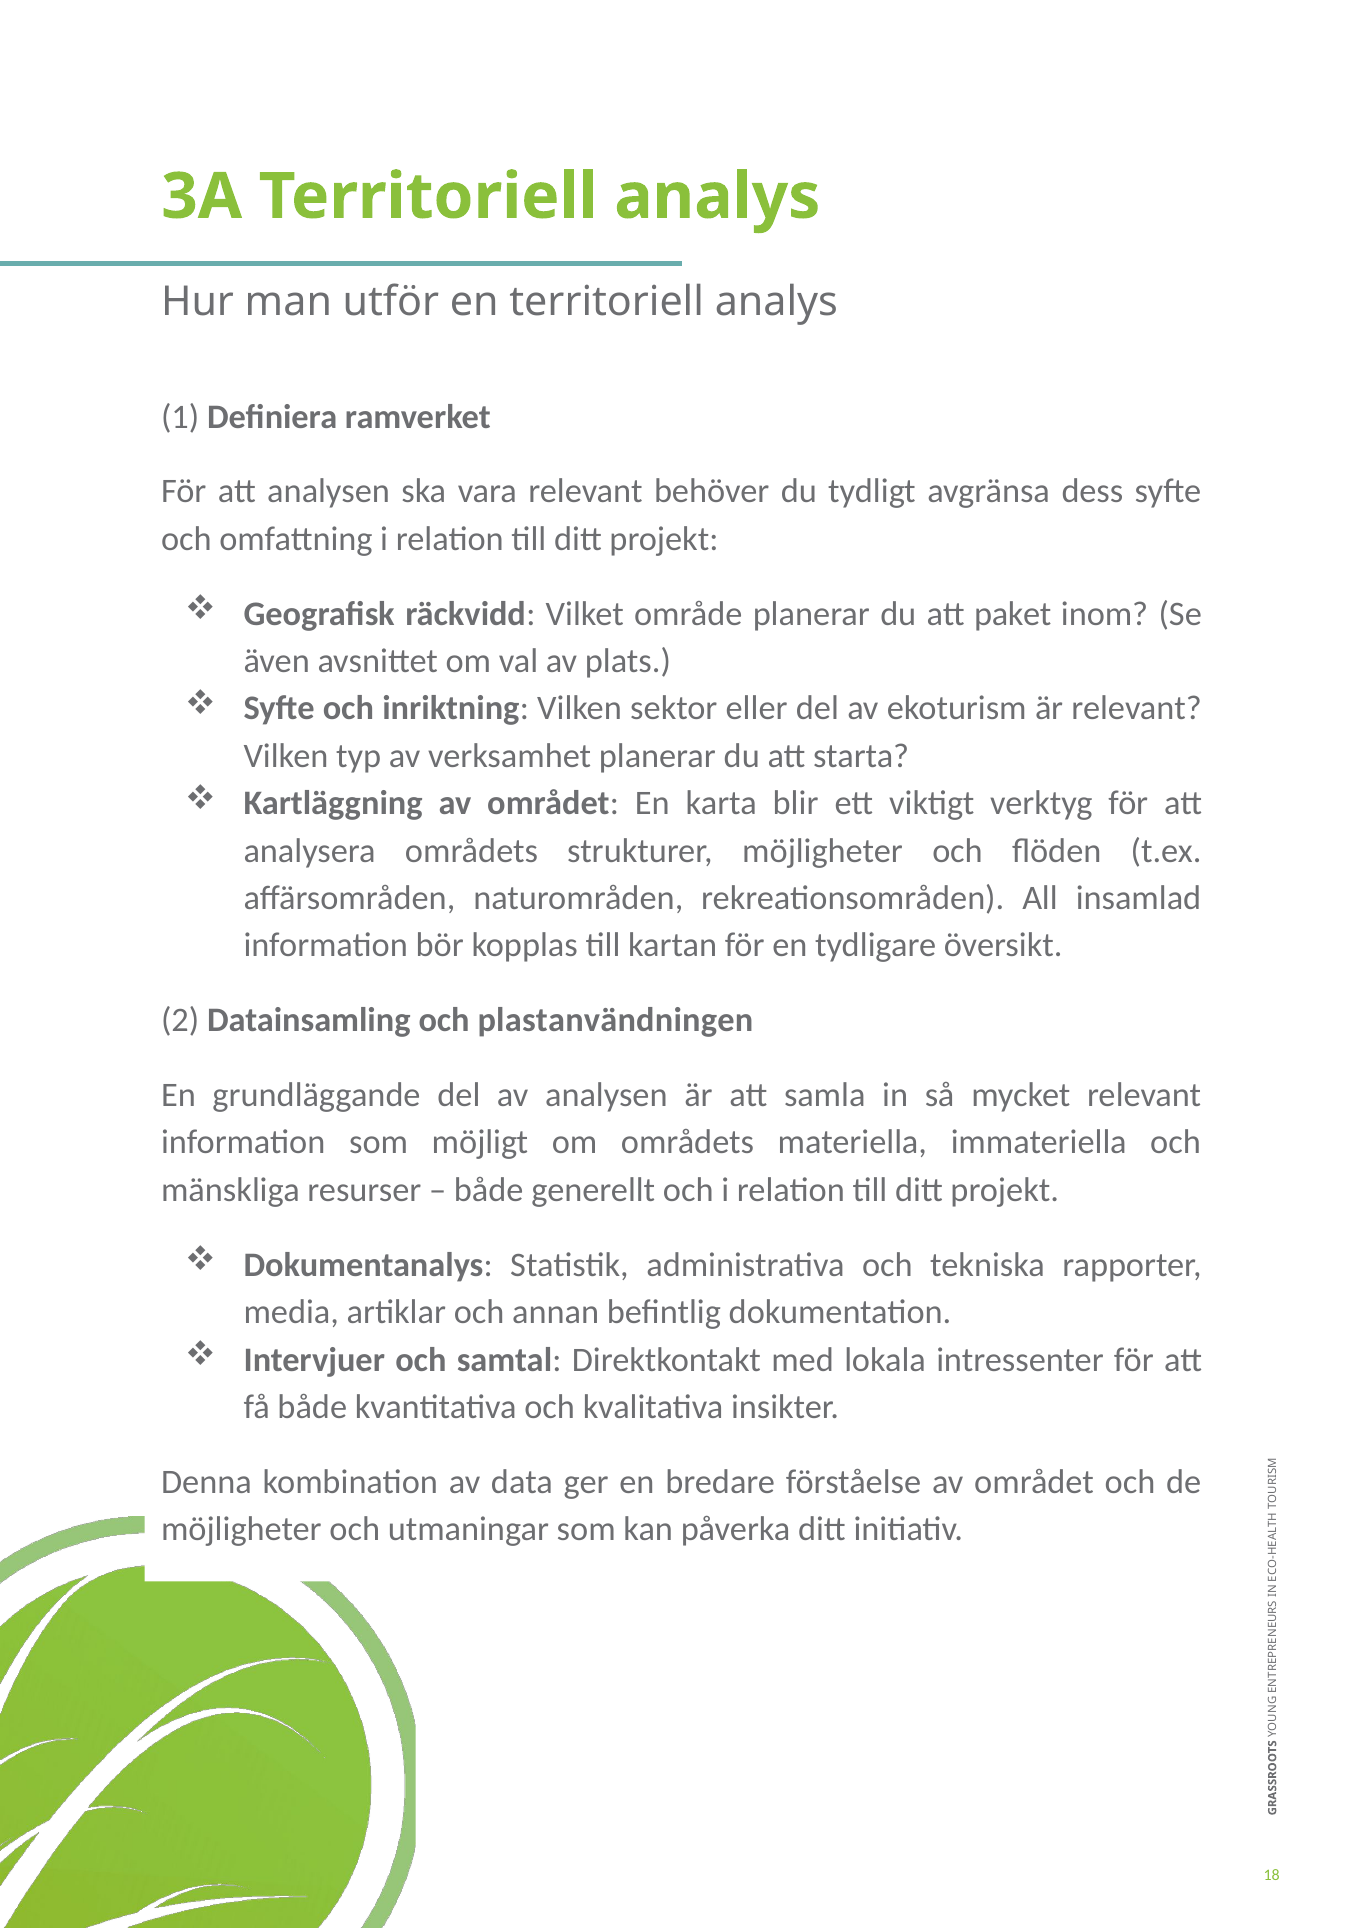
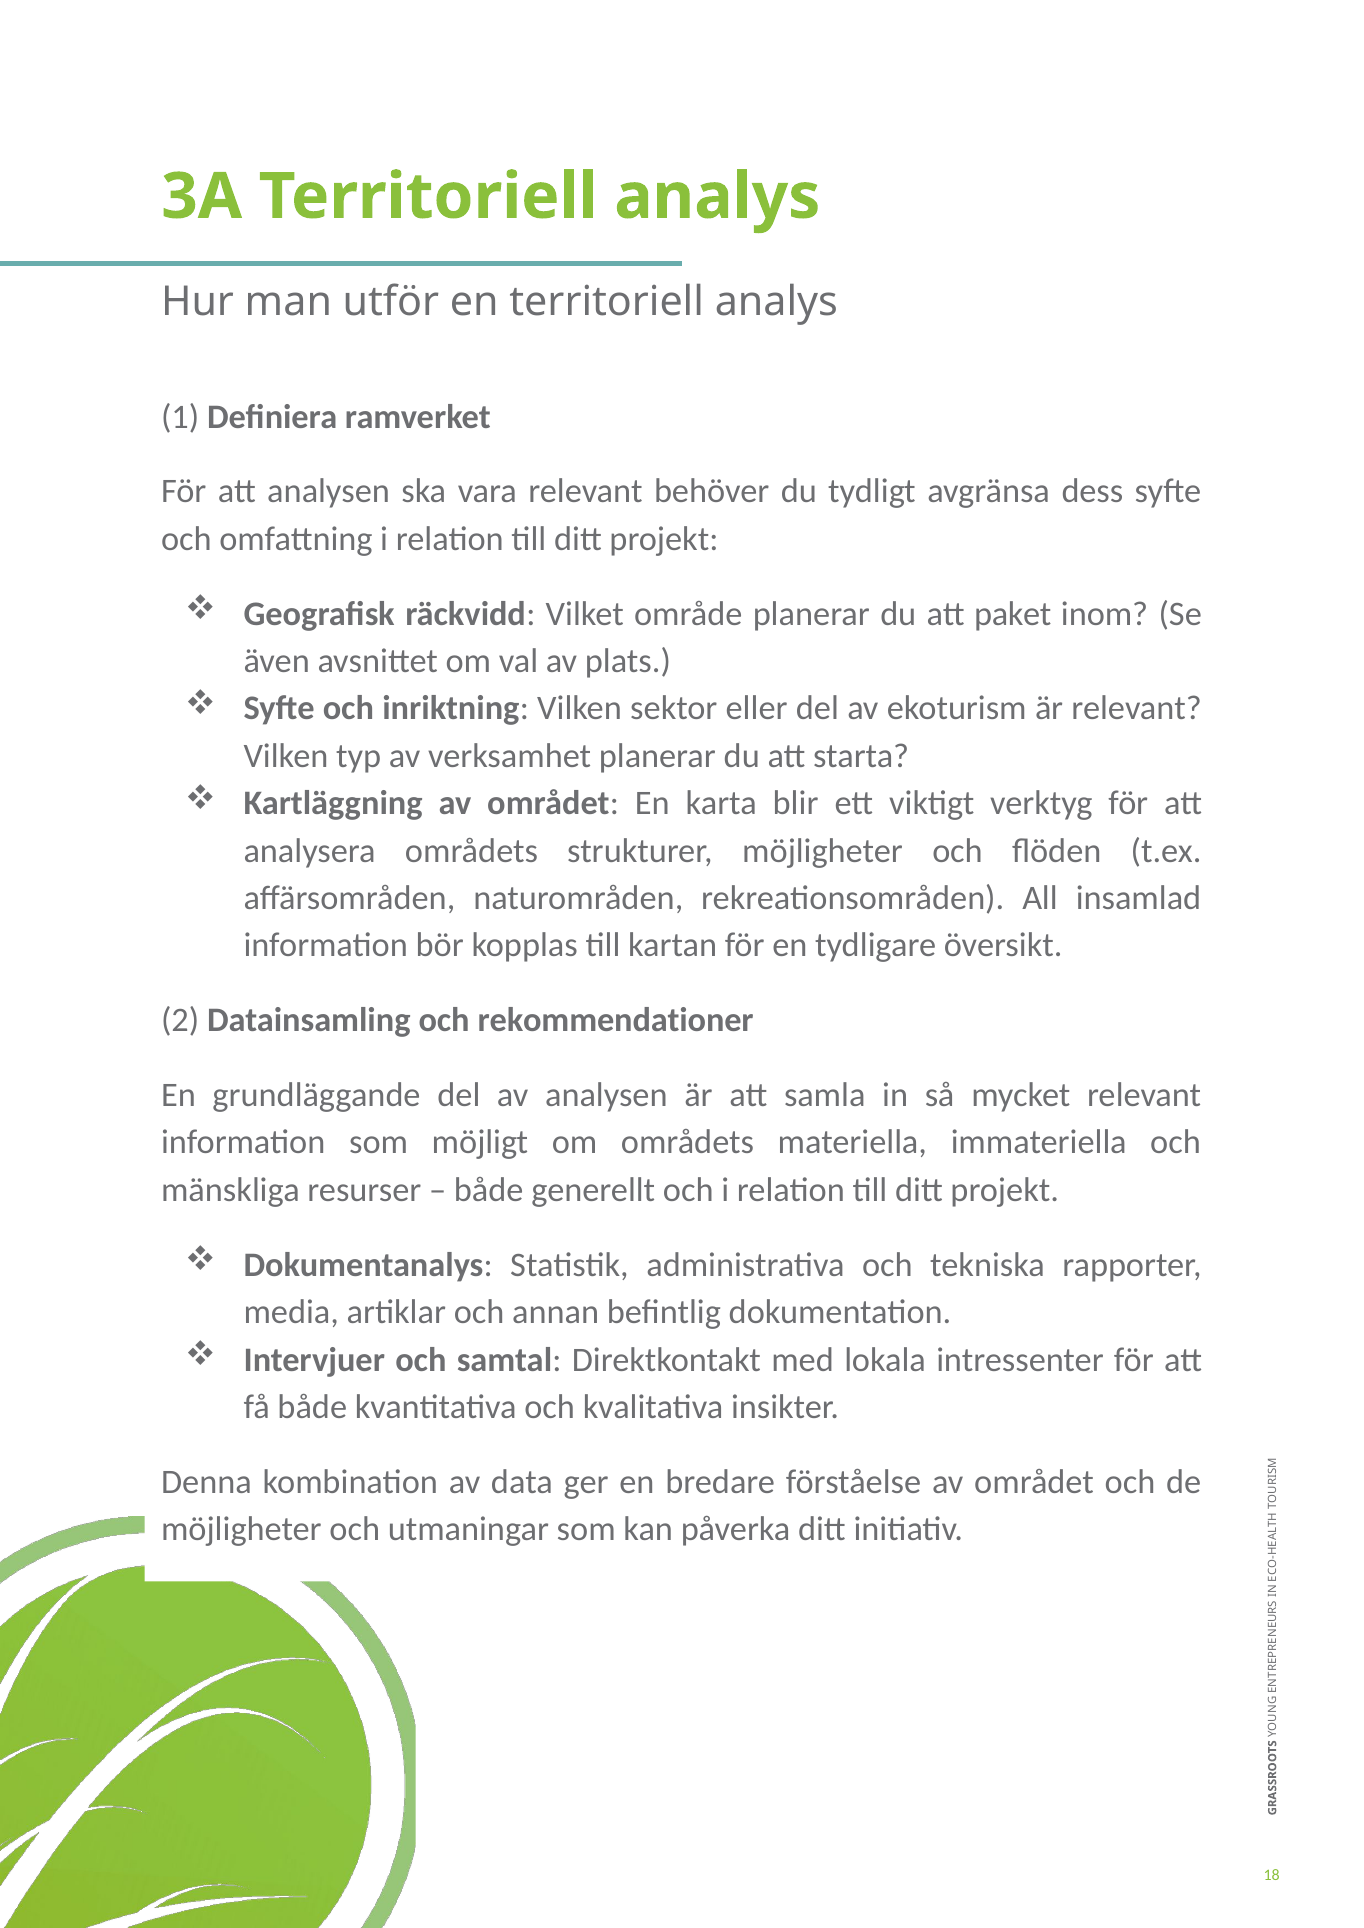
plastanvändningen: plastanvändningen -> rekommendationer (616, 1021)
